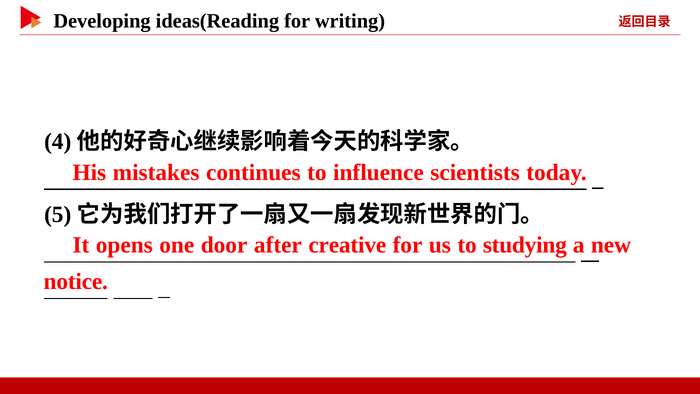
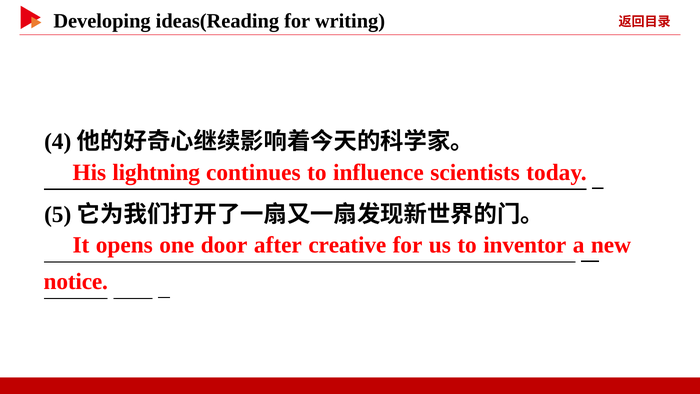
mistakes: mistakes -> lightning (156, 172)
studying: studying -> inventor (525, 245)
